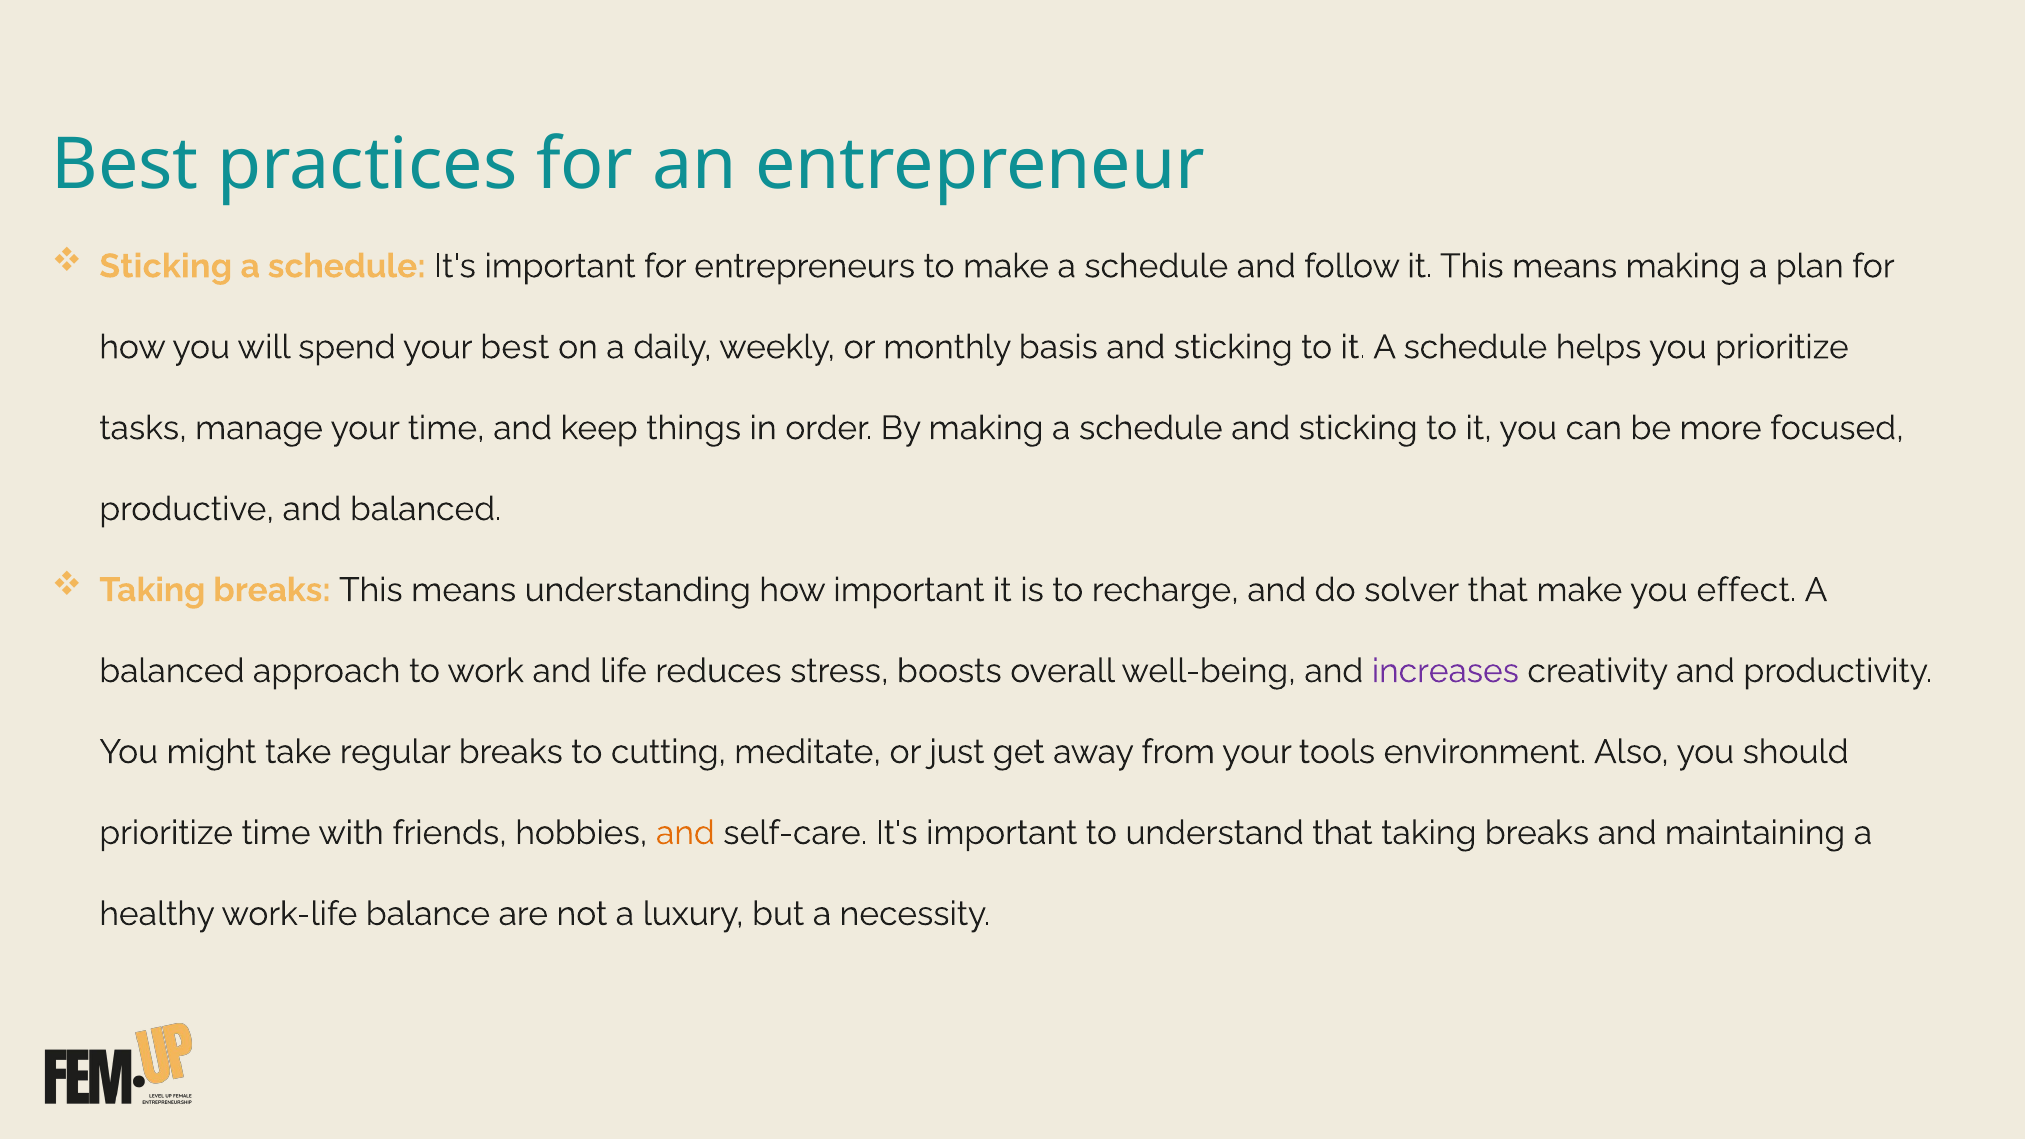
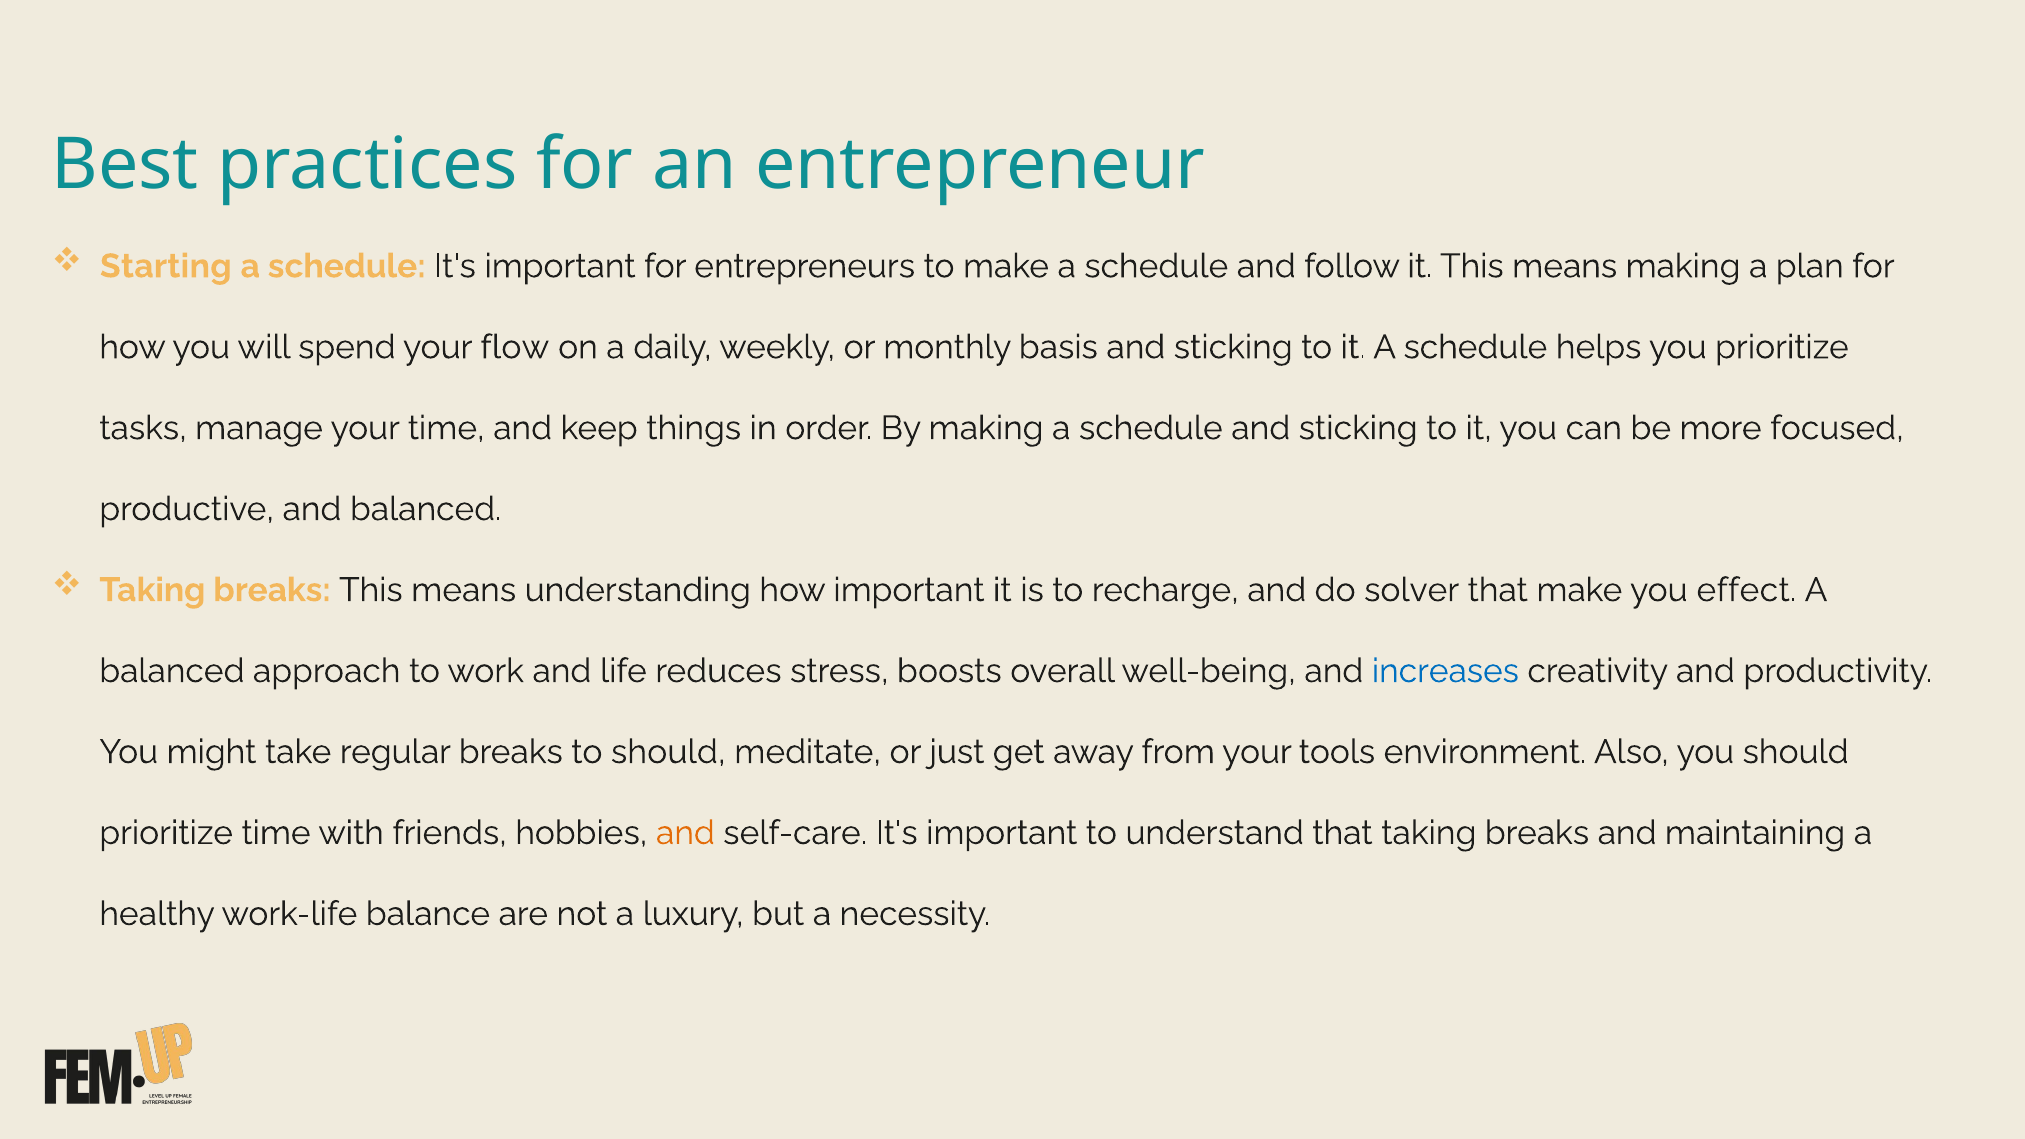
Sticking: Sticking -> Starting (166, 266)
your best: best -> flow (515, 347)
increases colour: purple -> blue (1445, 671)
to cutting: cutting -> should (668, 752)
